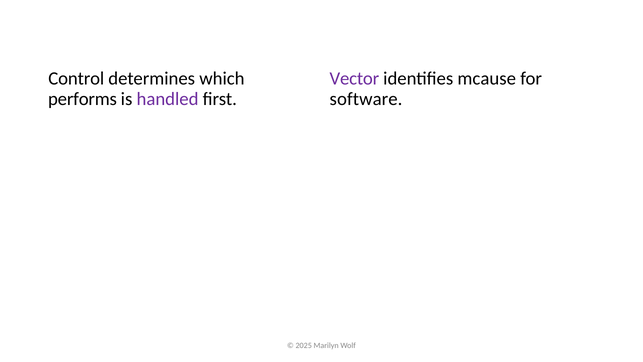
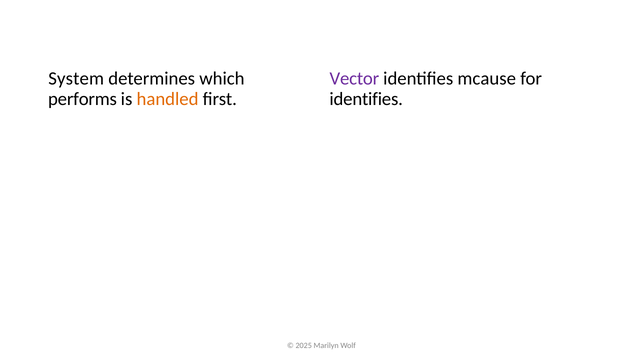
Control: Control -> System (76, 79)
handled colour: purple -> orange (168, 99)
software: software -> identifies (366, 99)
